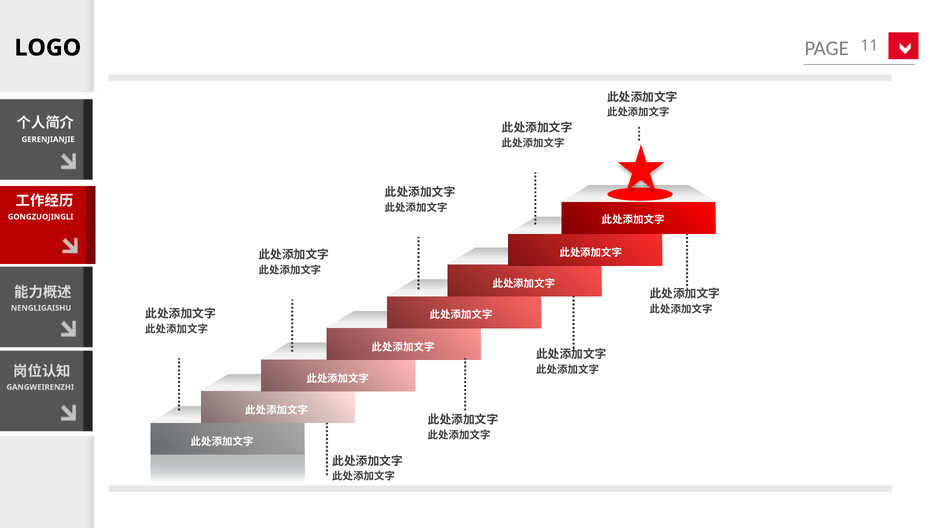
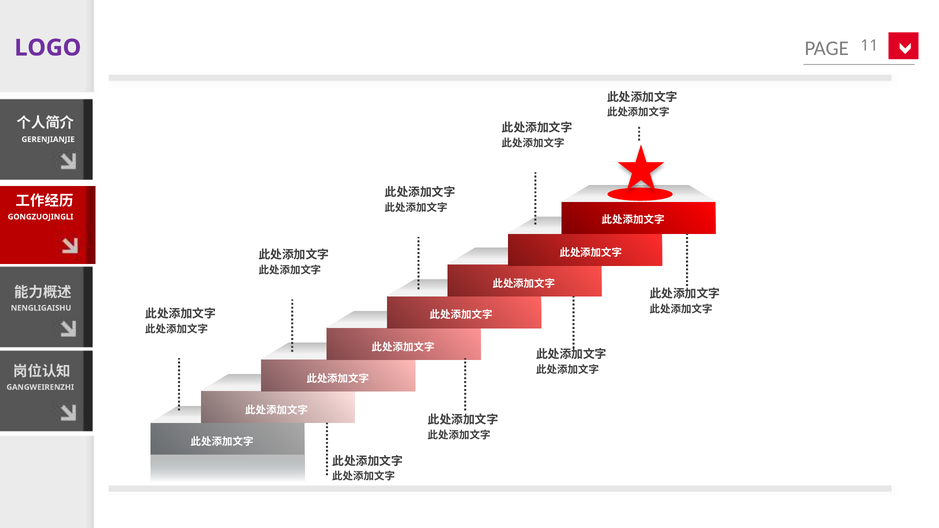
LOGO colour: black -> purple (48, 48)
